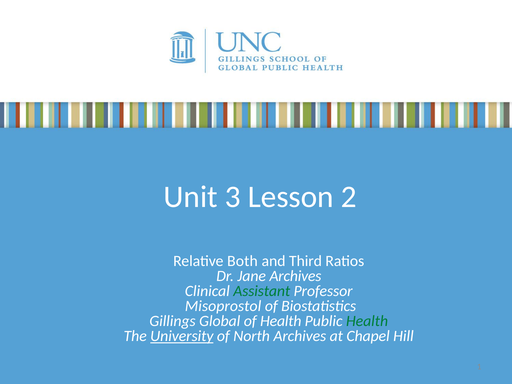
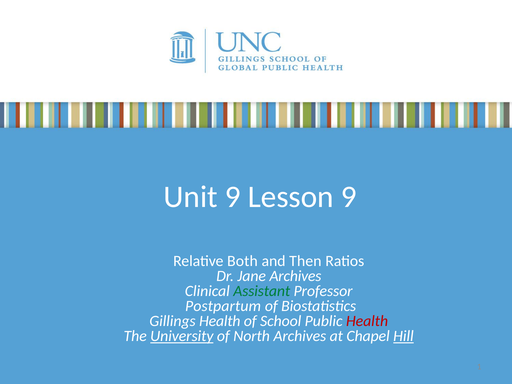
Unit 3: 3 -> 9 (233, 197)
Lesson 2: 2 -> 9 (349, 197)
Third: Third -> Then (305, 261)
Misoprostol: Misoprostol -> Postpartum (223, 306)
Gillings Global: Global -> Health (220, 321)
of Health: Health -> School (281, 321)
Health colour: green -> red (367, 321)
Hill underline: none -> present (403, 336)
